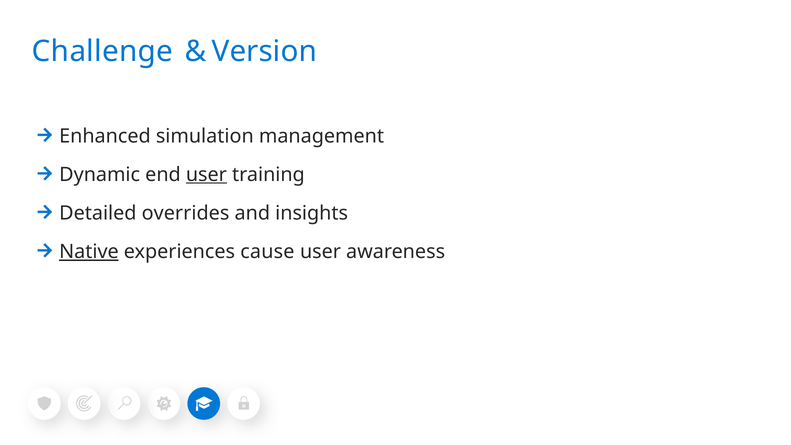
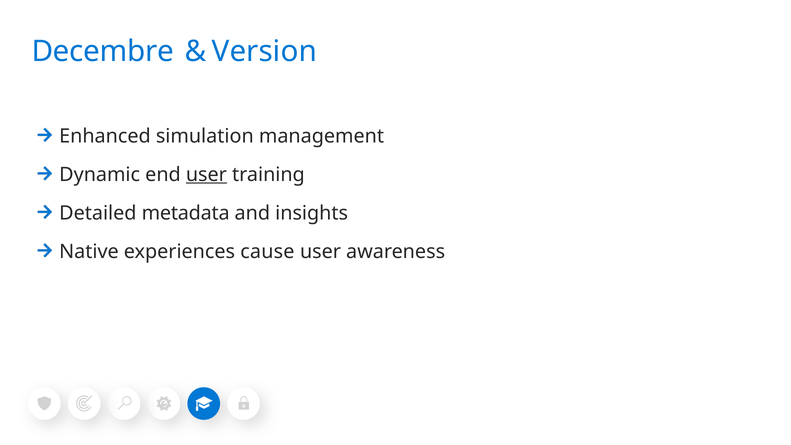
Challenge: Challenge -> Decembre (103, 52)
overrides: overrides -> metadata (186, 213)
Native underline: present -> none (89, 252)
